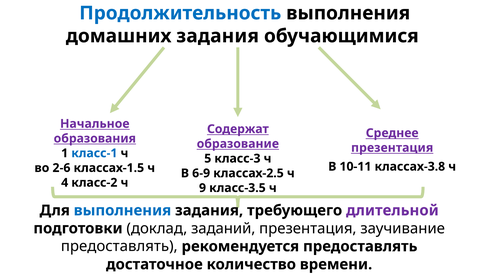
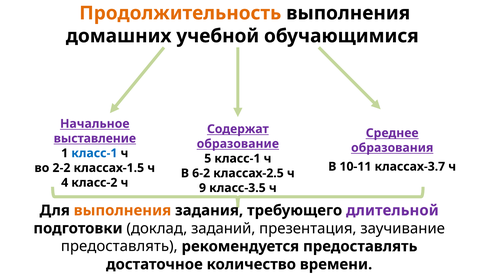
Продолжительность colour: blue -> orange (180, 13)
задания: задания -> учебной (218, 36)
образования: образования -> выставление (95, 138)
презентация: презентация -> образования (392, 148)
5 класс-3: класс-3 -> класс-1 (237, 158)
классах-3.8: классах-3.8 -> классах-3.7 (410, 166)
2-6: 2-6 -> 2-2 (61, 168)
6-9: 6-9 -> 6-2 (201, 173)
выполнения colour: blue -> orange (122, 210)
